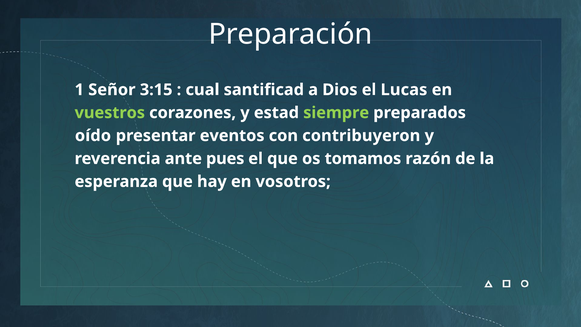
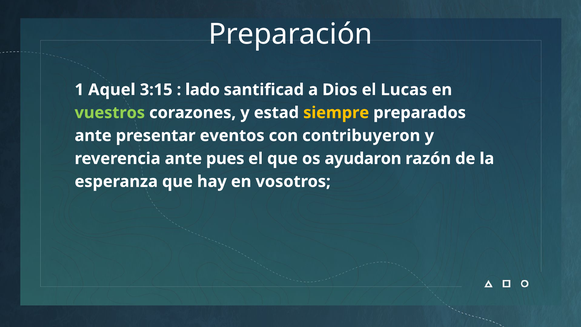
Señor: Señor -> Aquel (112, 90)
cual: cual -> lado (203, 90)
siempre colour: light green -> yellow (336, 113)
oído: oído -> ante (93, 136)
tomamos: tomamos -> ayudaron (363, 159)
